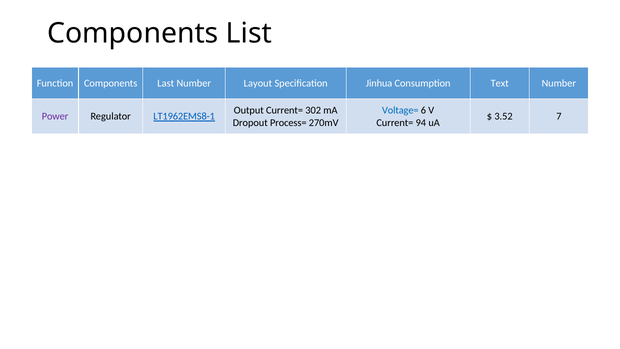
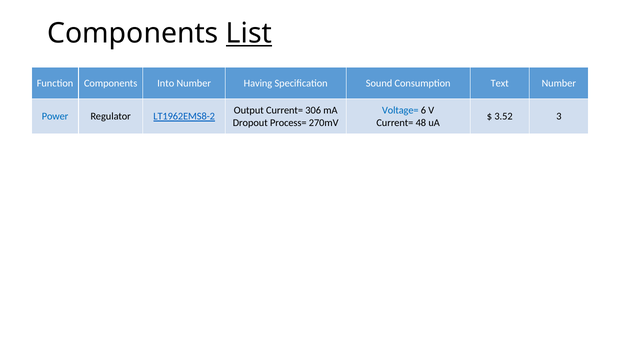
List underline: none -> present (249, 34)
Last: Last -> Into (166, 83)
Layout: Layout -> Having (258, 83)
Jinhua: Jinhua -> Sound (379, 83)
302: 302 -> 306 (313, 110)
Power colour: purple -> blue (55, 116)
LT1962EMS8-1: LT1962EMS8-1 -> LT1962EMS8-2 (184, 116)
7: 7 -> 3 (559, 116)
94: 94 -> 48 (421, 123)
